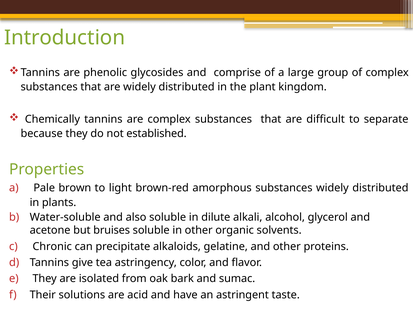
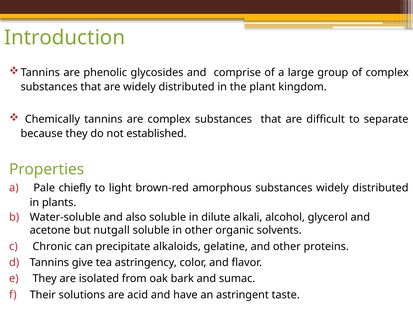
brown: brown -> chiefly (75, 188)
bruises: bruises -> nutgall (112, 230)
